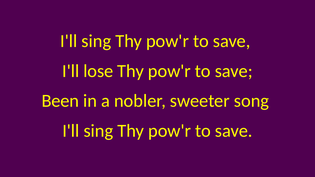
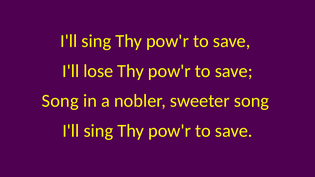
Been: Been -> Song (60, 101)
